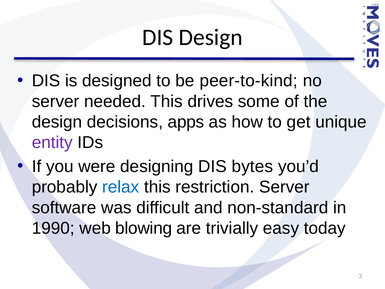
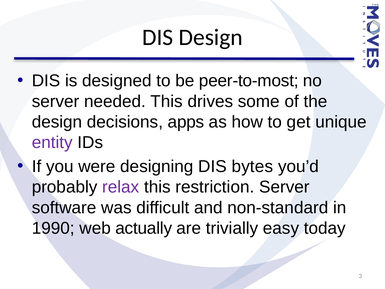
peer-to-kind: peer-to-kind -> peer-to-most (249, 81)
relax colour: blue -> purple (121, 187)
blowing: blowing -> actually (144, 228)
